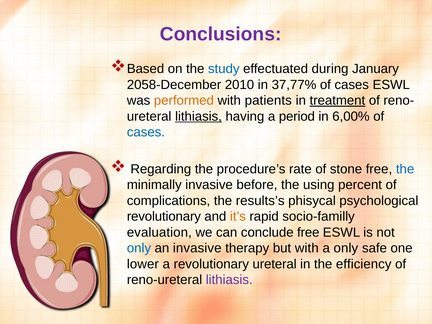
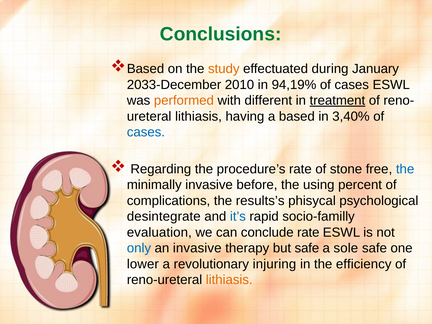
Conclusions colour: purple -> green (221, 34)
study colour: blue -> orange (224, 69)
2058-December: 2058-December -> 2033-December (174, 85)
37,77%: 37,77% -> 94,19% (294, 85)
patients: patients -> different (268, 100)
lithiasis underline: present -> none (198, 116)
a period: period -> based (297, 116)
6,00%: 6,00% -> 3,40% (351, 116)
revolutionary: revolutionary -> desintegrate (164, 217)
it’s colour: orange -> blue (238, 217)
conclude free: free -> rate (308, 232)
but with: with -> safe (307, 248)
a only: only -> sole (346, 248)
revolutionary ureteral: ureteral -> injuring (274, 264)
lithiasis colour: purple -> orange (229, 280)
